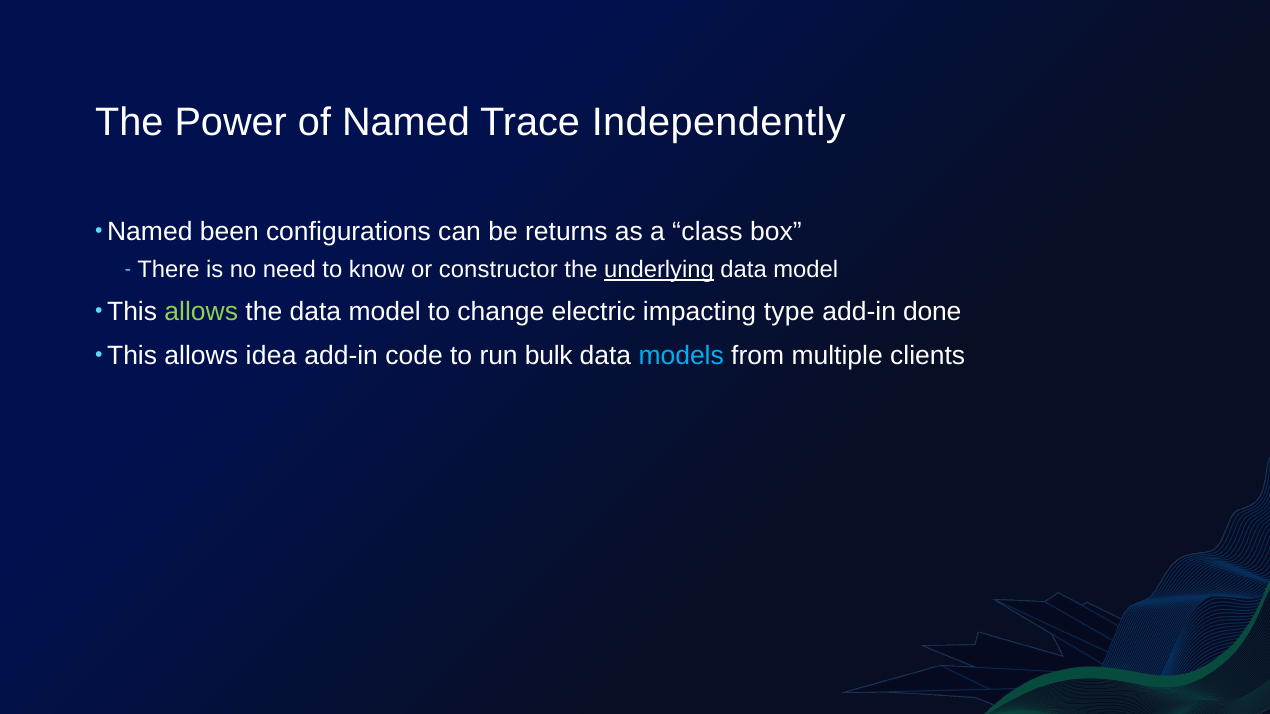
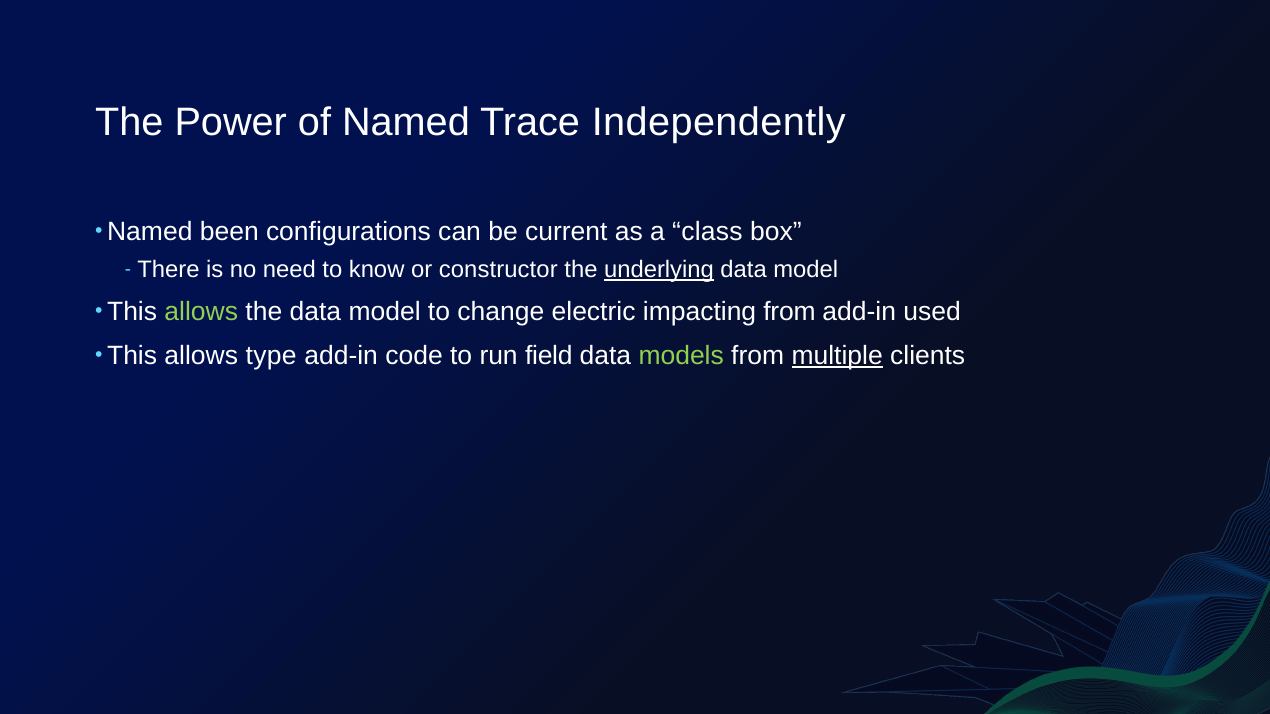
returns: returns -> current (566, 232)
impacting type: type -> from (789, 312)
done: done -> used (932, 312)
idea: idea -> type (271, 356)
bulk: bulk -> field (549, 356)
models colour: light blue -> light green (681, 356)
multiple underline: none -> present (837, 356)
